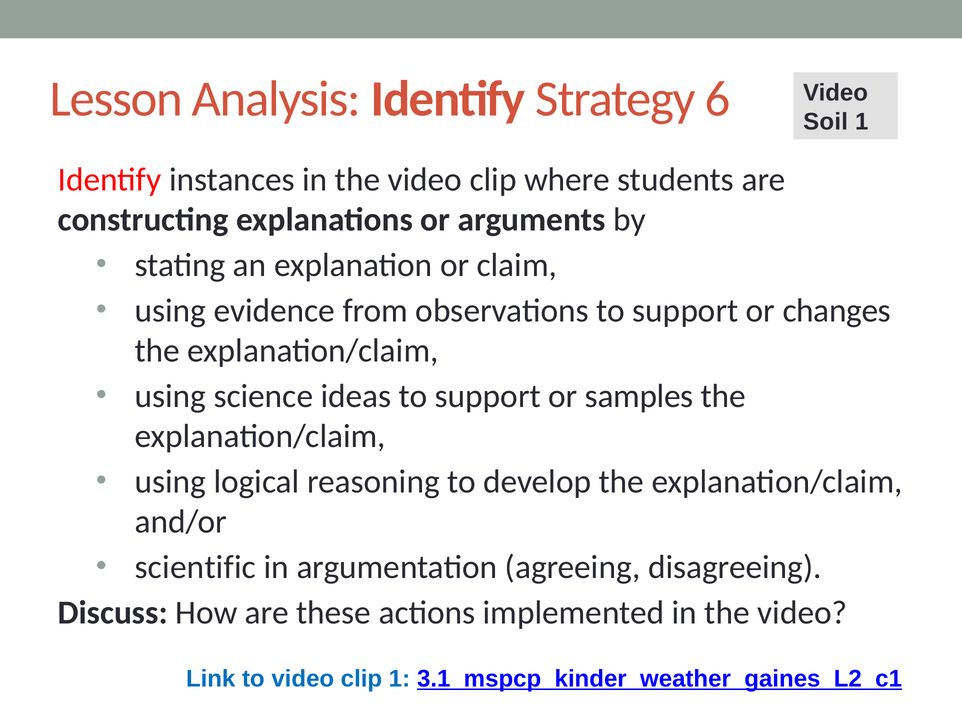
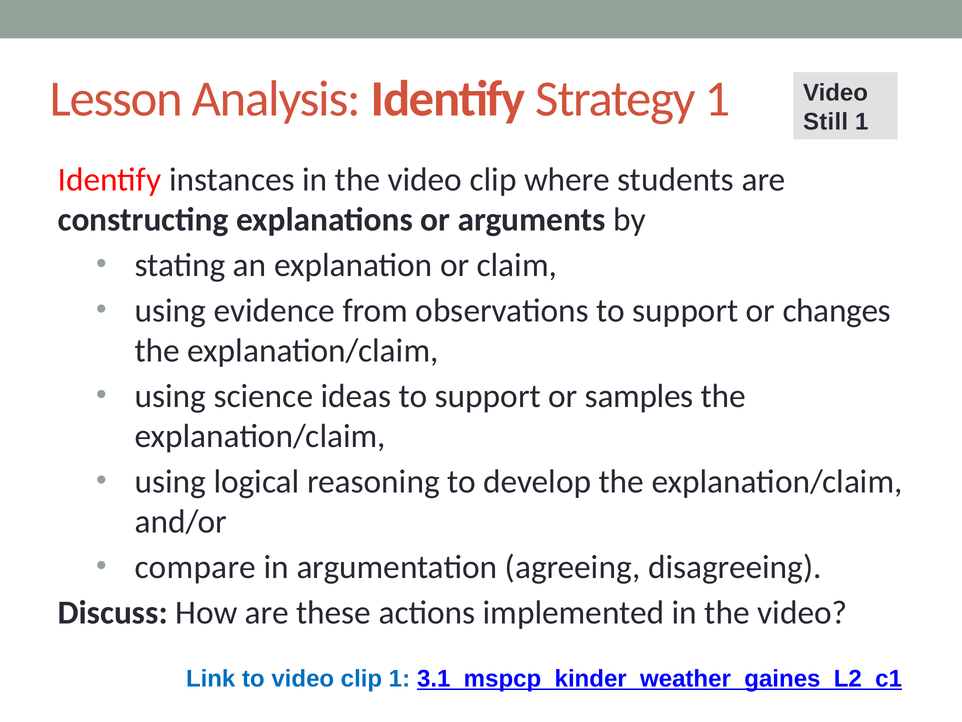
Strategy 6: 6 -> 1 (718, 99)
Soil: Soil -> Still (826, 122)
scientific: scientific -> compare (195, 567)
